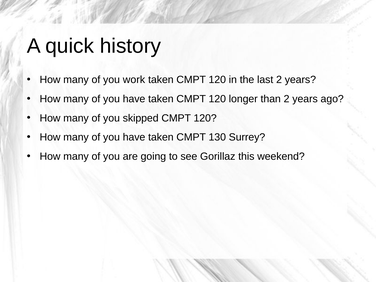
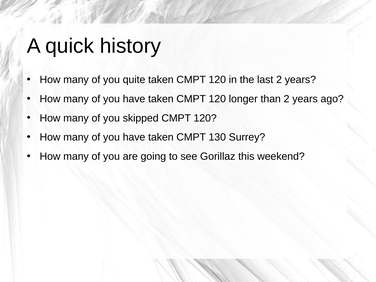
work: work -> quite (134, 80)
